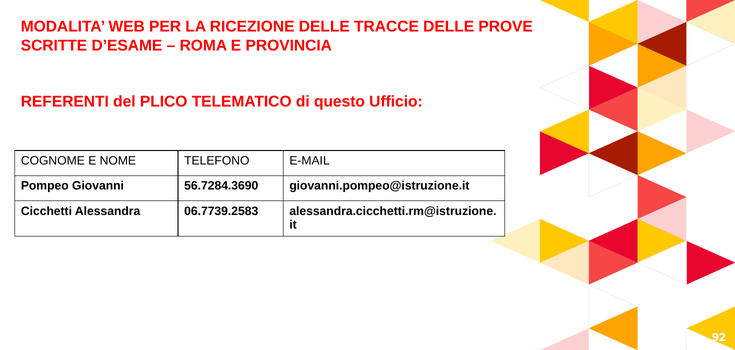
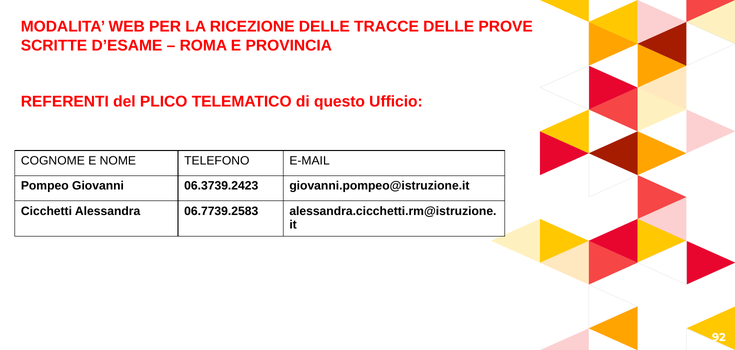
56.7284.3690: 56.7284.3690 -> 06.3739.2423 (221, 186)
